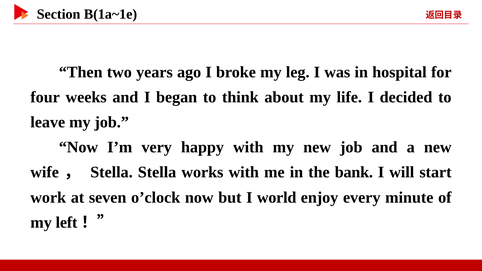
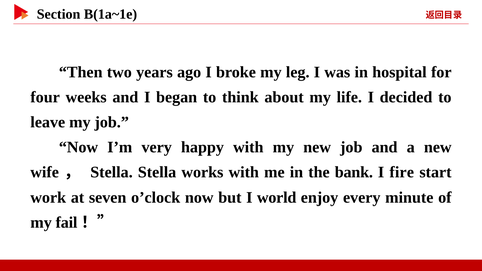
will: will -> fire (402, 172)
left: left -> fail (67, 223)
